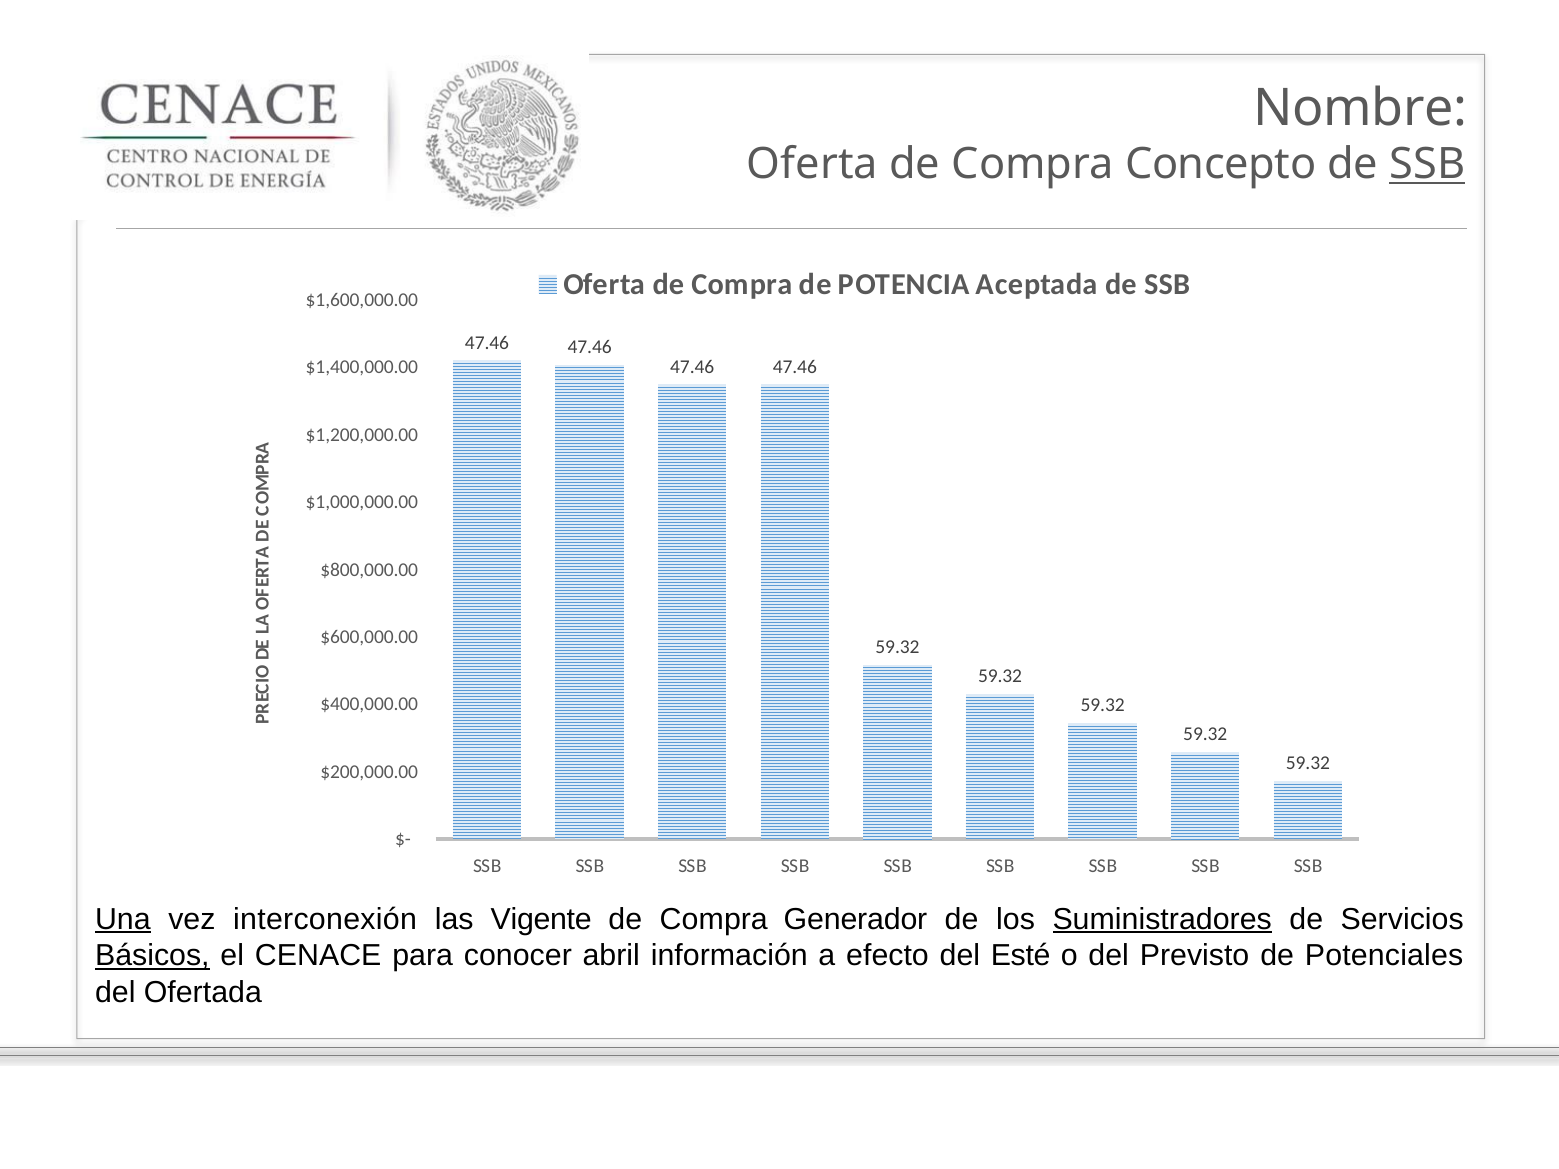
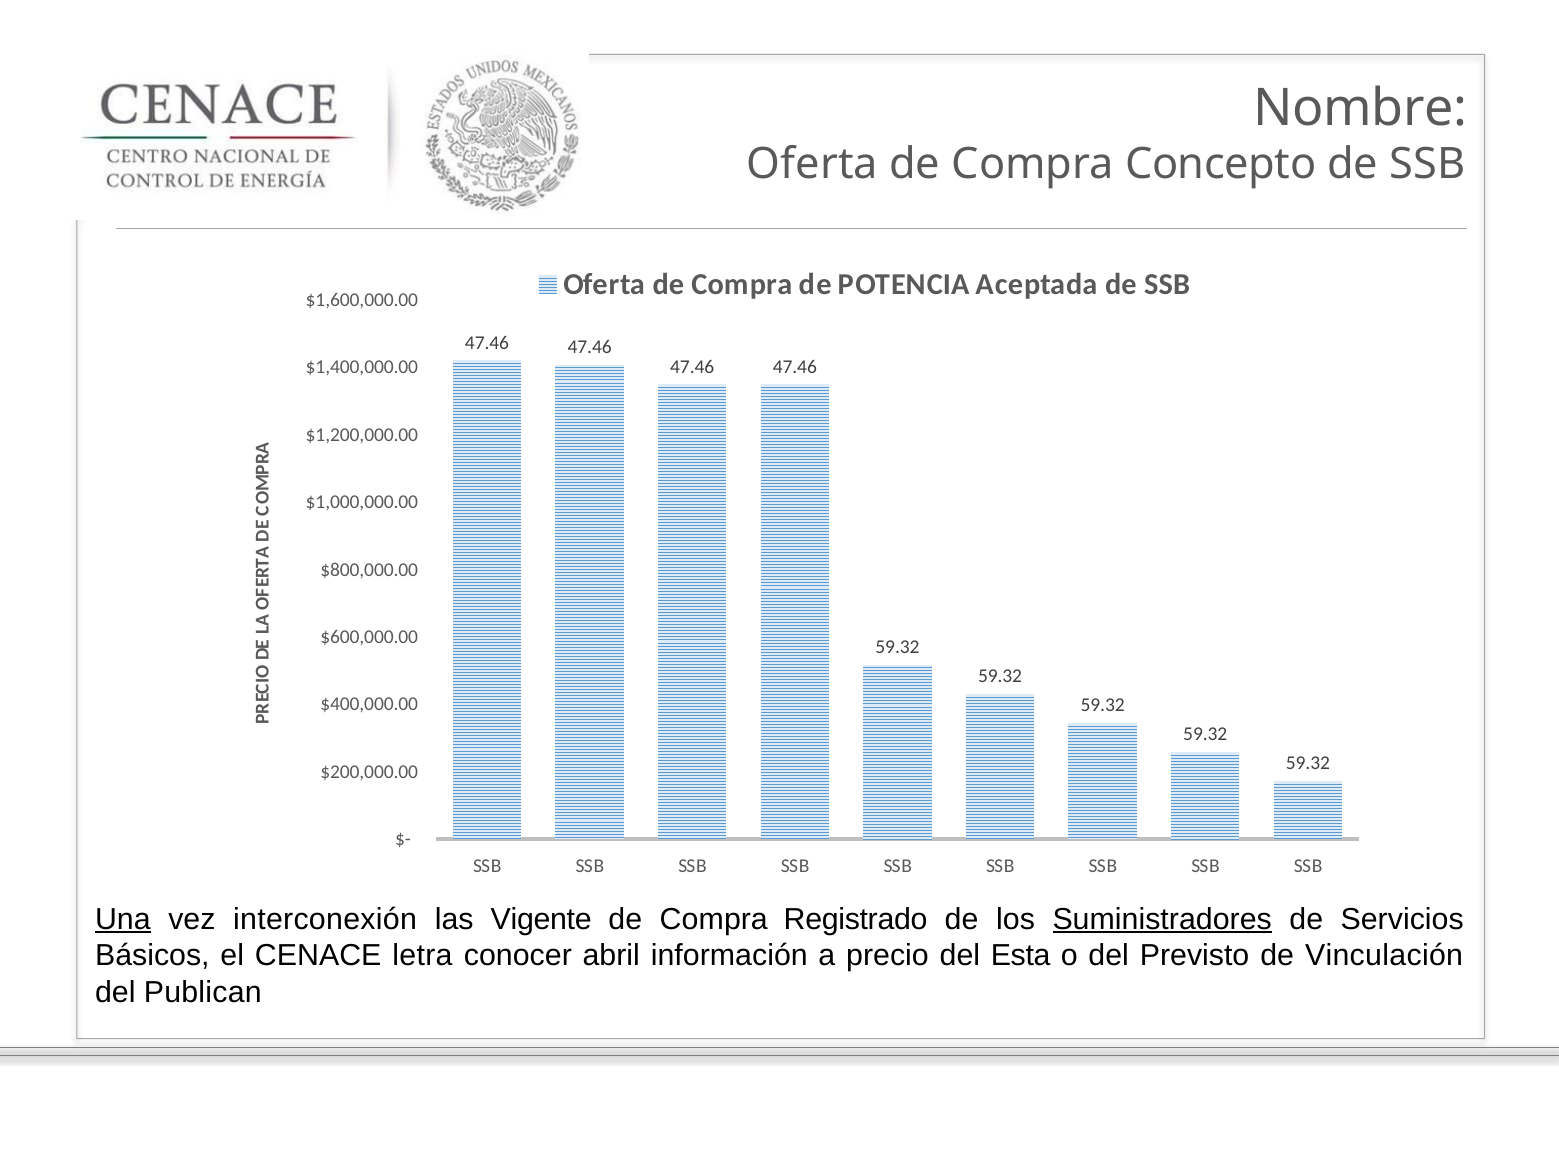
SSB underline: present -> none (1427, 165)
Generador: Generador -> Registrado (856, 920)
Básicos underline: present -> none (152, 956)
para: para -> letra (423, 956)
efecto: efecto -> precio (888, 956)
Esté: Esté -> Esta (1021, 956)
Potenciales: Potenciales -> Vinculación (1384, 956)
Ofertada: Ofertada -> Publican (203, 992)
